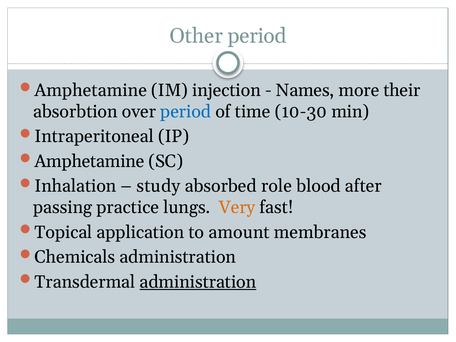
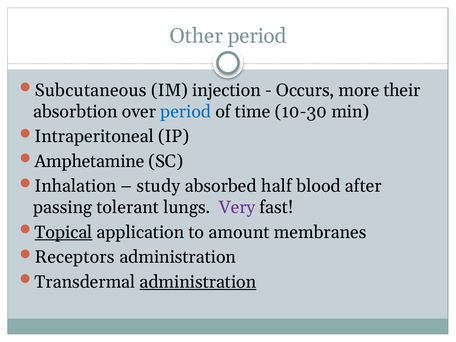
Amphetamine: Amphetamine -> Subcutaneous (91, 90)
Names: Names -> Occurs (305, 90)
role: role -> half (277, 186)
practice: practice -> tolerant (128, 207)
Very colour: orange -> purple (237, 207)
Topical underline: none -> present (63, 232)
Chemicals: Chemicals -> Receptors (75, 257)
